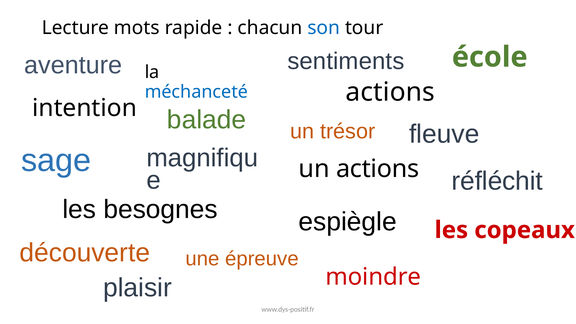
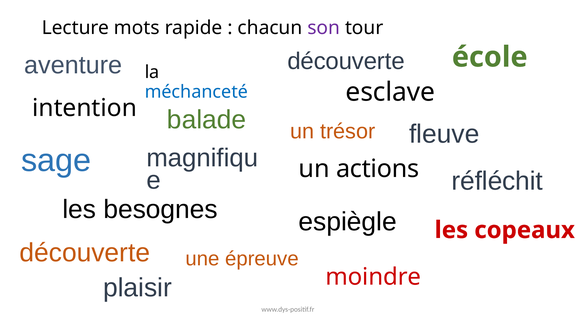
son colour: blue -> purple (324, 28)
sentiments: sentiments -> découverte (346, 61)
actions: actions -> esclave (390, 92)
